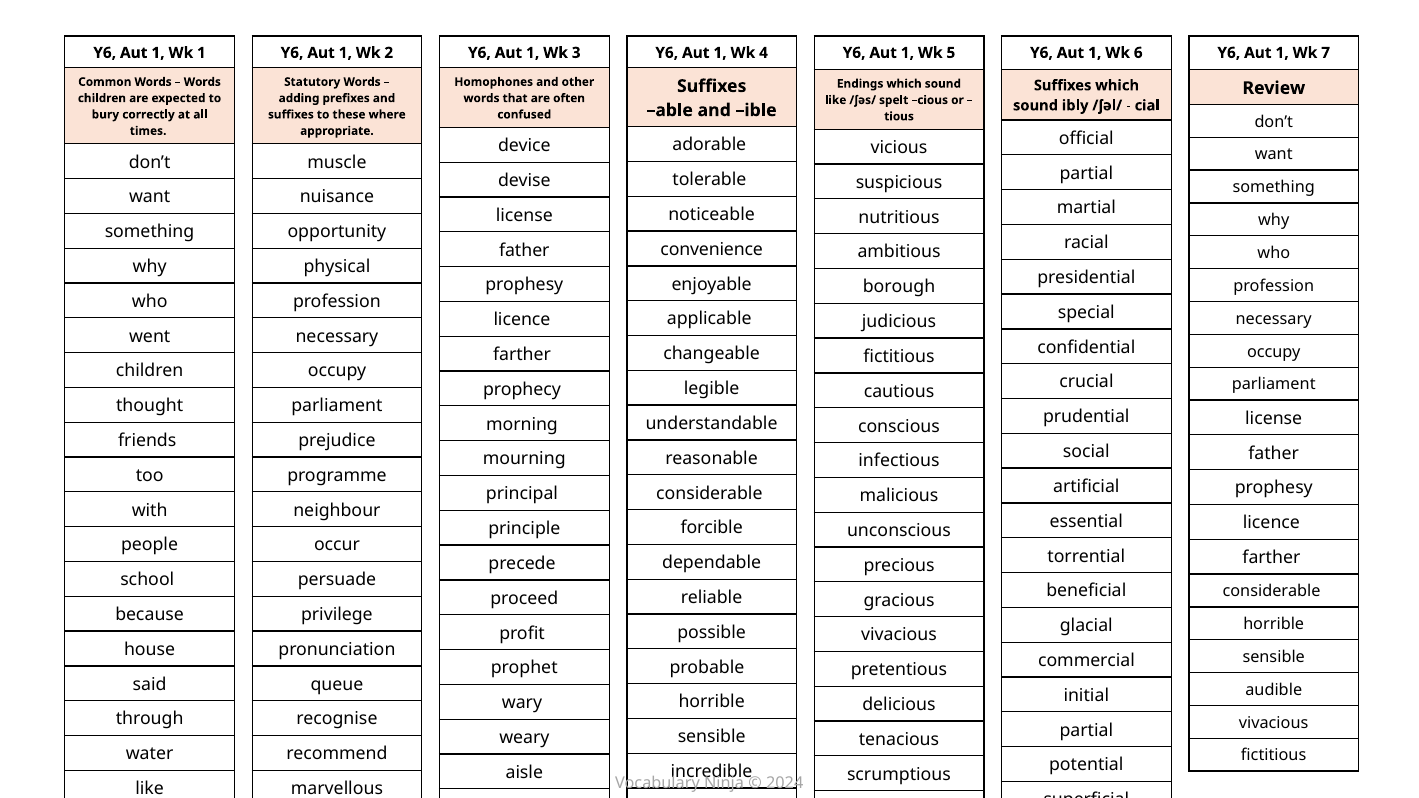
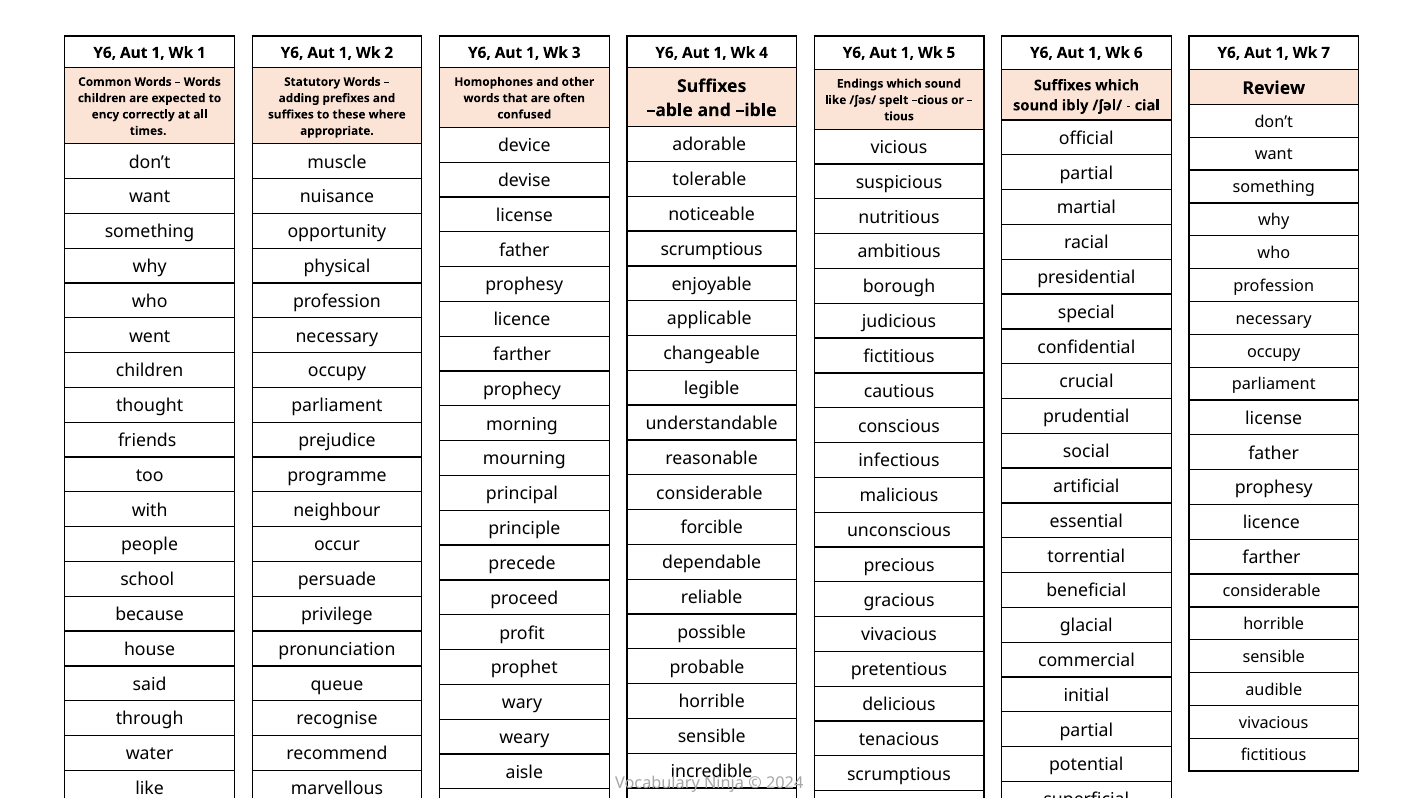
bury: bury -> ency (105, 115)
convenience: convenience -> scrumptious (712, 250)
